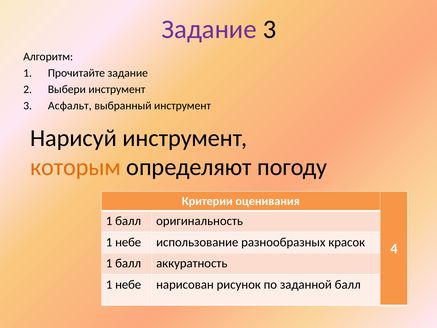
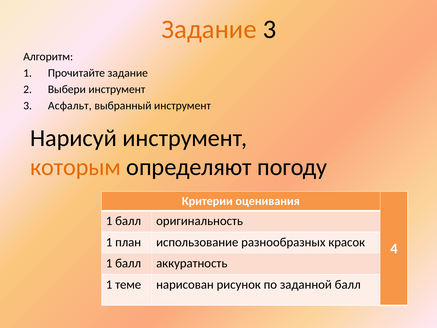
Задание colour: purple -> orange (209, 29)
небе: небе -> план (128, 242)
небе: небе -> теме (128, 284)
